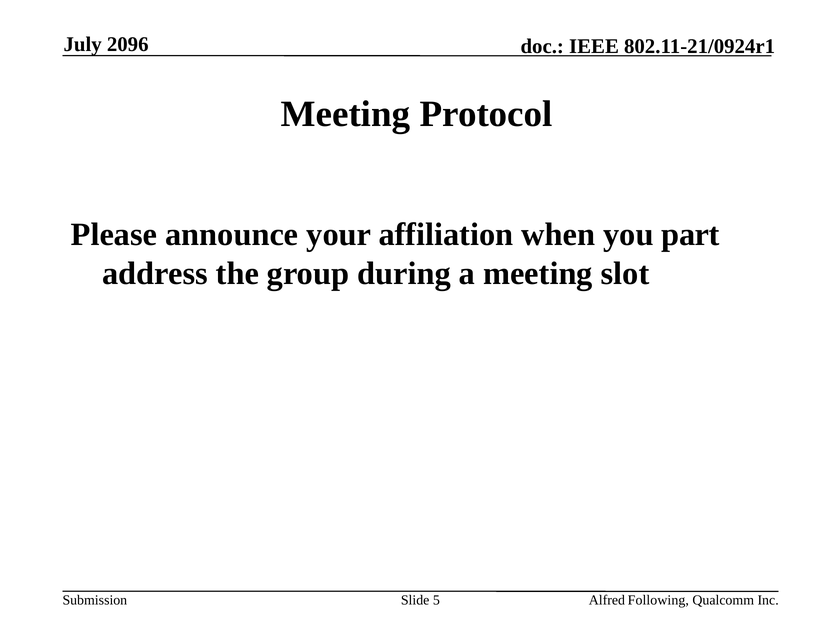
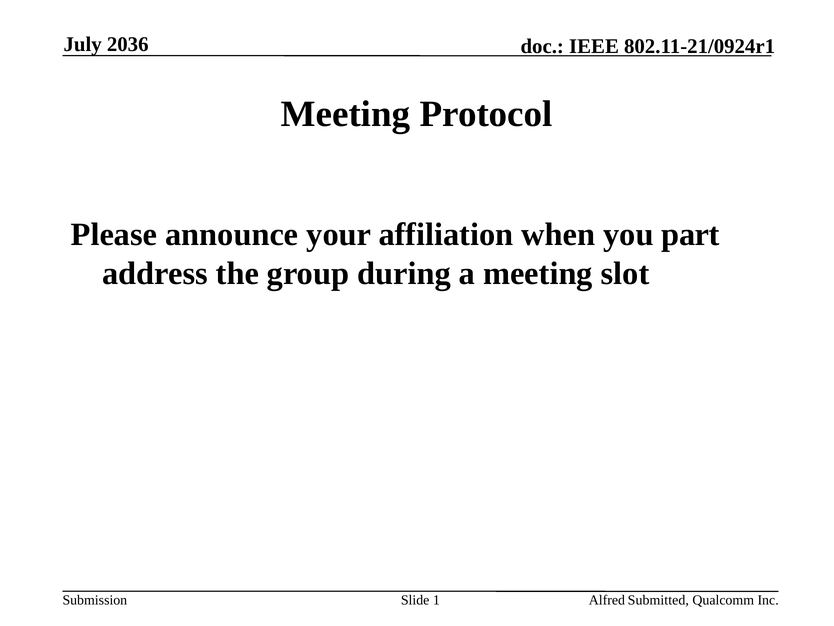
2096: 2096 -> 2036 (128, 44)
5: 5 -> 1 (436, 600)
Following: Following -> Submitted (658, 600)
